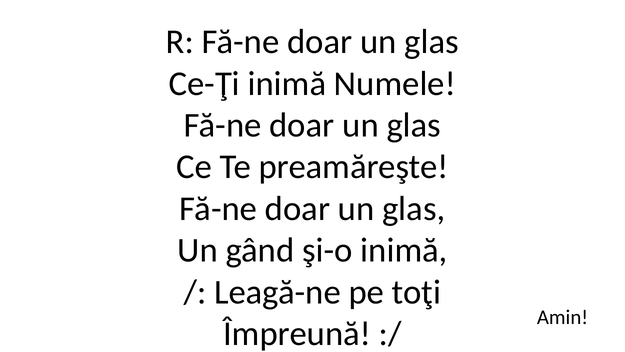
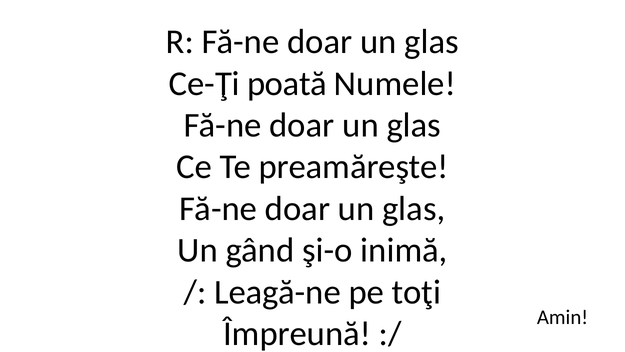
Ce-Ţi inimă: inimă -> poată (287, 83)
